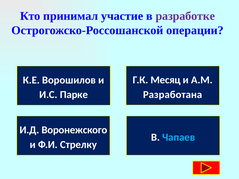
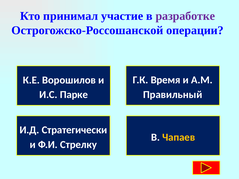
Месяц: Месяц -> Время (166, 80)
Разработана: Разработана -> Правильный (173, 95)
Воронежского: Воронежского -> Стратегически (74, 130)
Чапаев colour: light blue -> yellow (179, 137)
